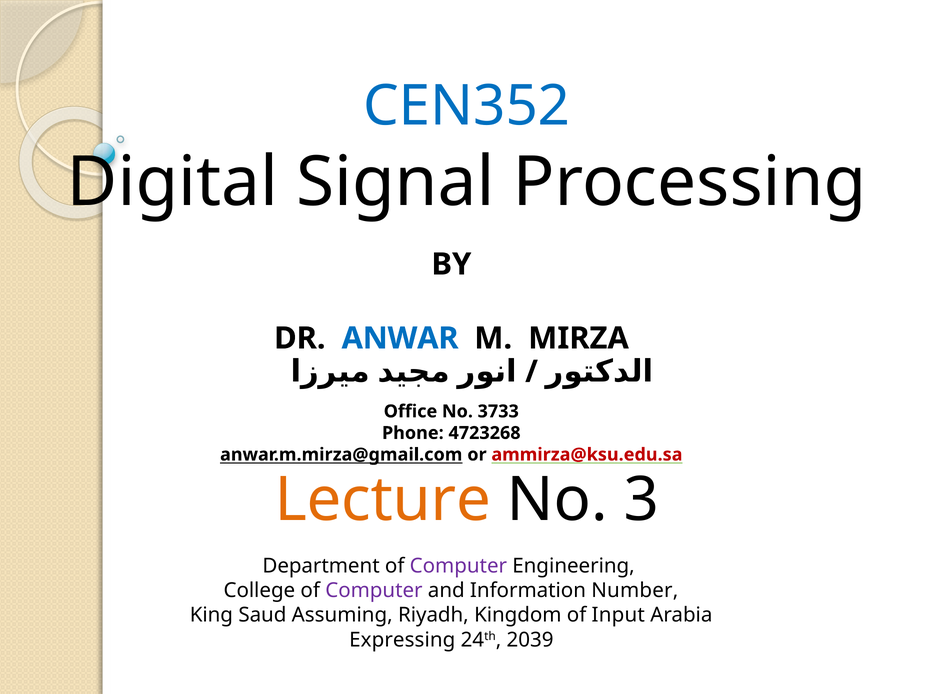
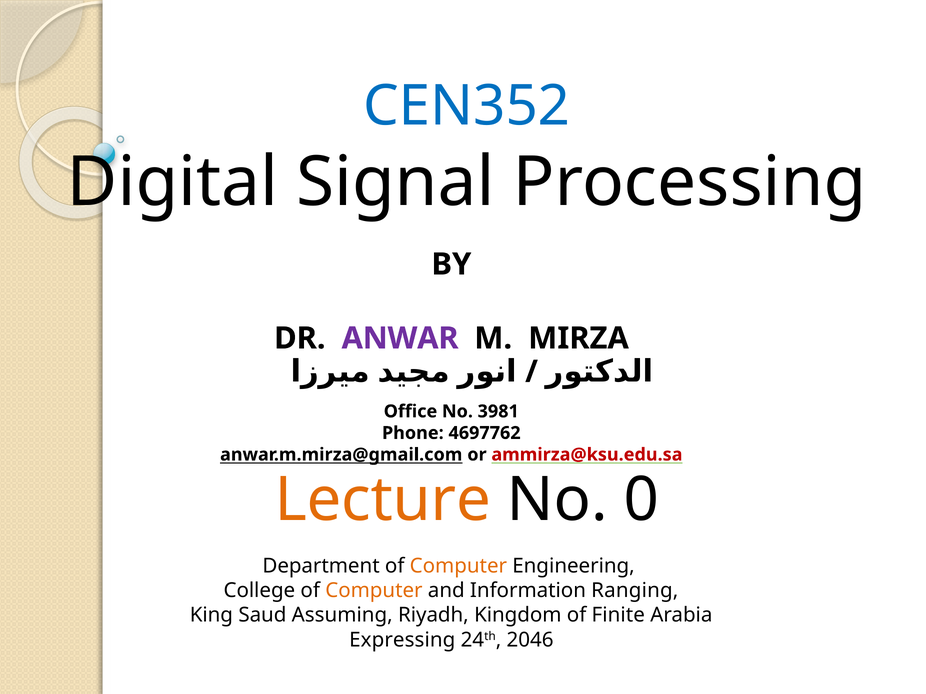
ANWAR colour: blue -> purple (400, 339)
3733: 3733 -> 3981 (498, 412)
4723268: 4723268 -> 4697762 (485, 433)
3: 3 -> 0 (641, 500)
Computer colour: purple -> orange (458, 566)
Computer colour: purple -> orange (374, 591)
Number: Number -> Ranging (635, 591)
Input: Input -> Finite (618, 616)
2039: 2039 -> 2046 (530, 640)
